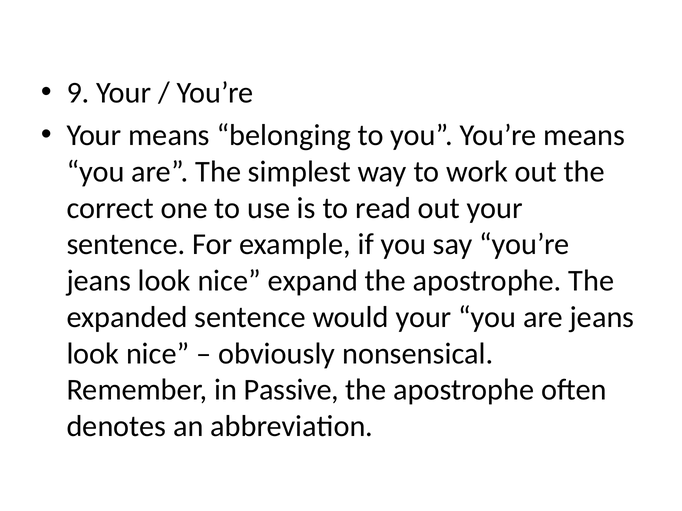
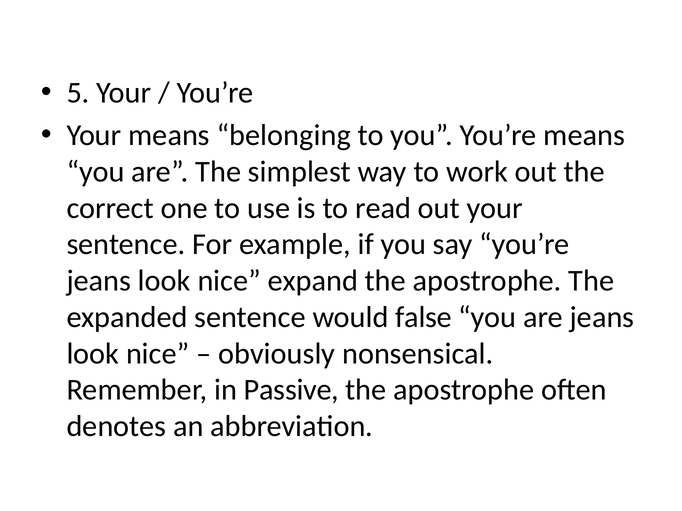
9: 9 -> 5 (78, 93)
would your: your -> false (424, 318)
